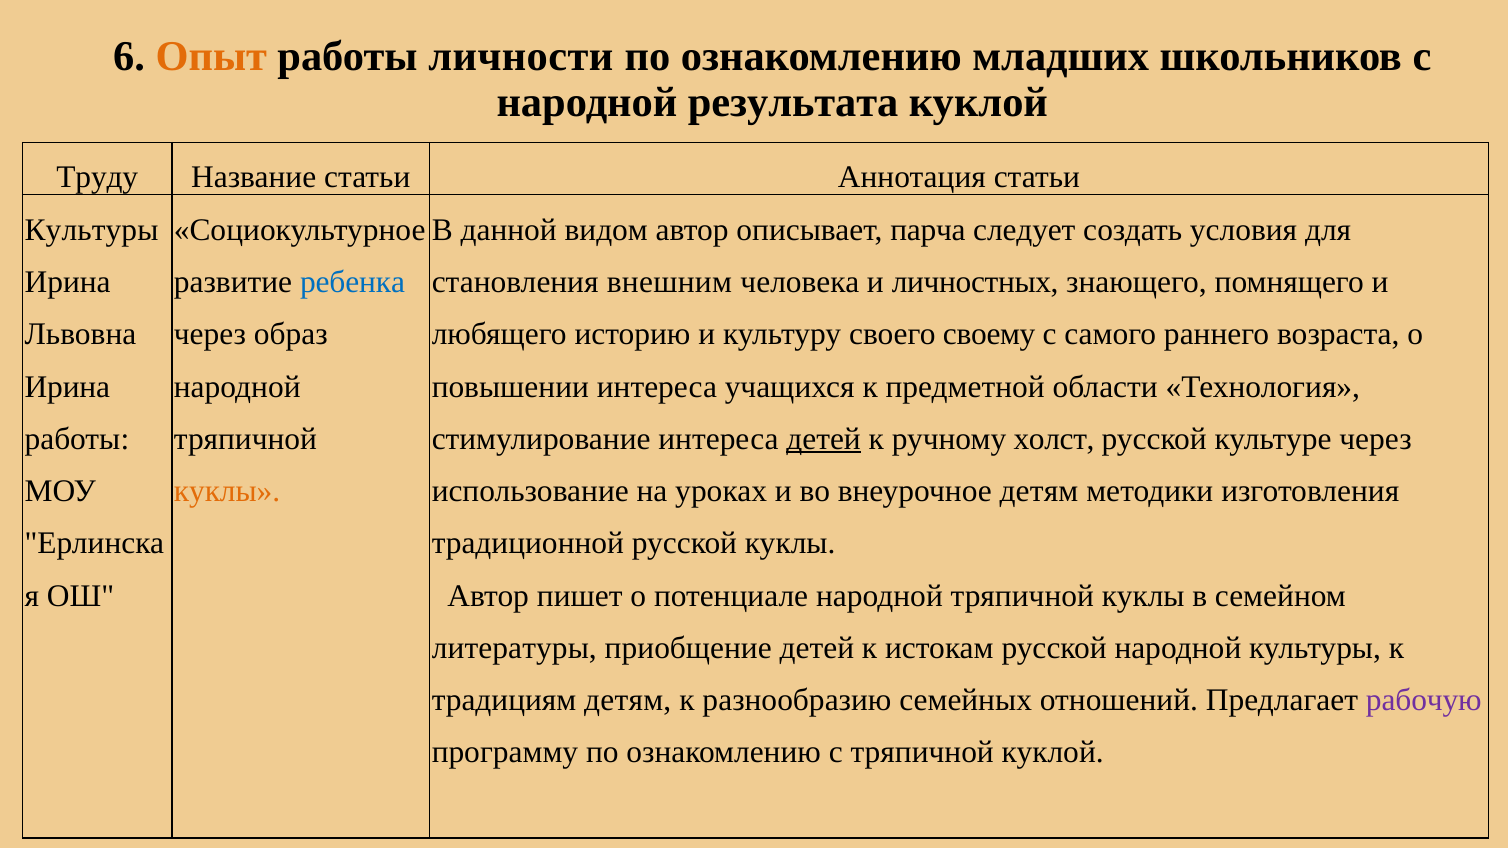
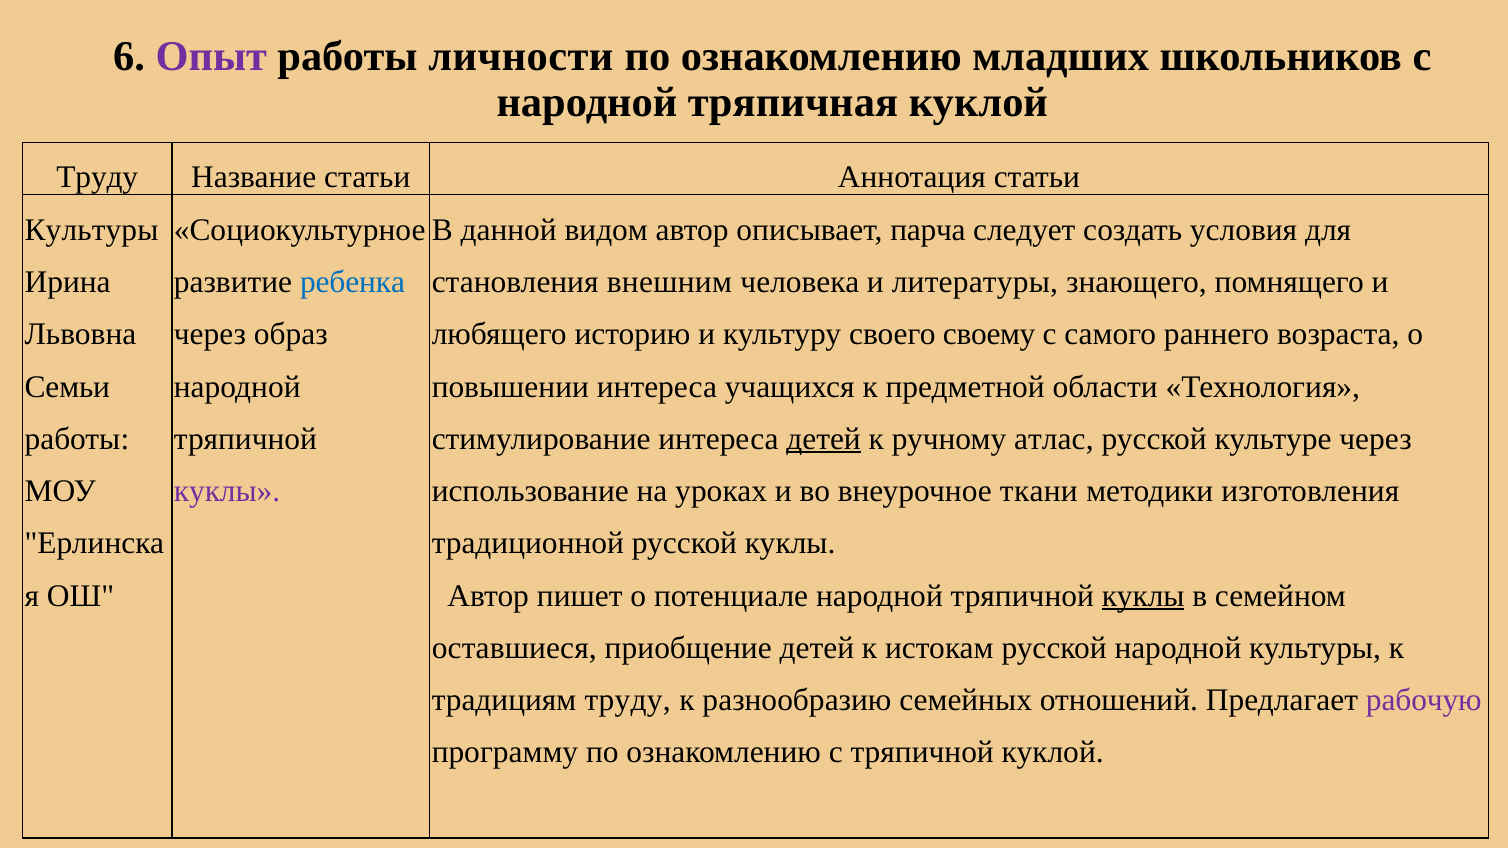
Опыт colour: orange -> purple (211, 56)
результата: результата -> тряпичная (793, 102)
личностных: личностных -> литературы (975, 282)
Ирина: Ирина -> Семьи (67, 387)
холст: холст -> атлас (1054, 439)
куклы colour: orange -> purple (227, 491)
внеурочное детям: детям -> ткани (1039, 491)
куклы underline: none -> present (1143, 596)
литературы: литературы -> оставшиеся (514, 648)
традициям детям: детям -> труду (628, 700)
